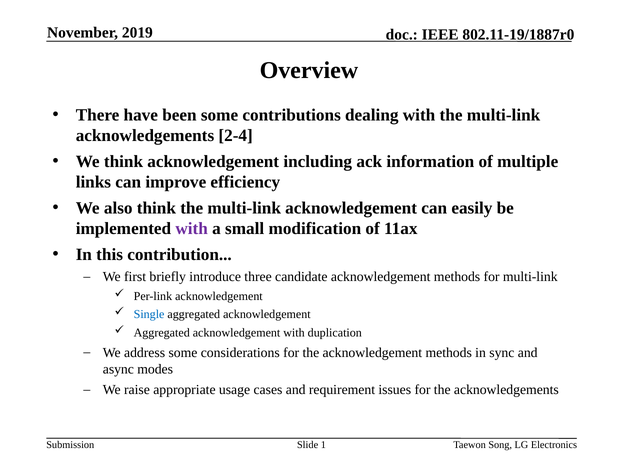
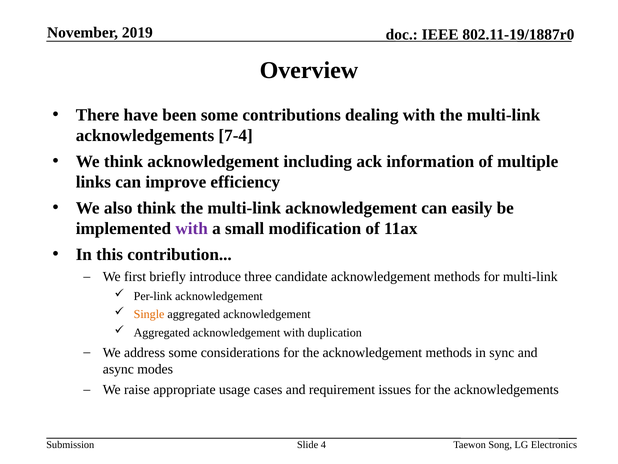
2-4: 2-4 -> 7-4 (236, 136)
Single colour: blue -> orange (149, 314)
1: 1 -> 4 (323, 445)
